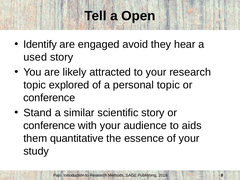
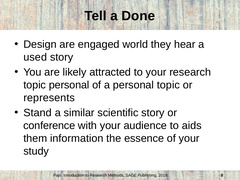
Open: Open -> Done (138, 16)
Identify: Identify -> Design (40, 44)
avoid: avoid -> world (135, 44)
topic explored: explored -> personal (69, 85)
conference: conference -> represents (49, 98)
quantitative: quantitative -> information (77, 138)
